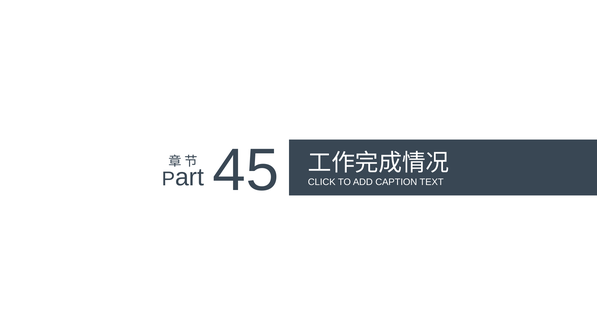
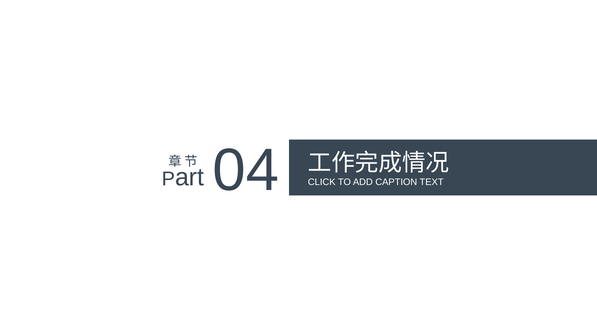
45: 45 -> 04 (246, 170)
